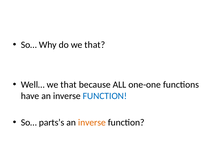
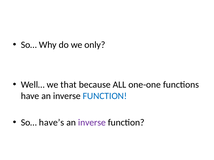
do we that: that -> only (95, 45)
parts’s: parts’s -> have’s (52, 123)
inverse colour: orange -> purple (92, 123)
